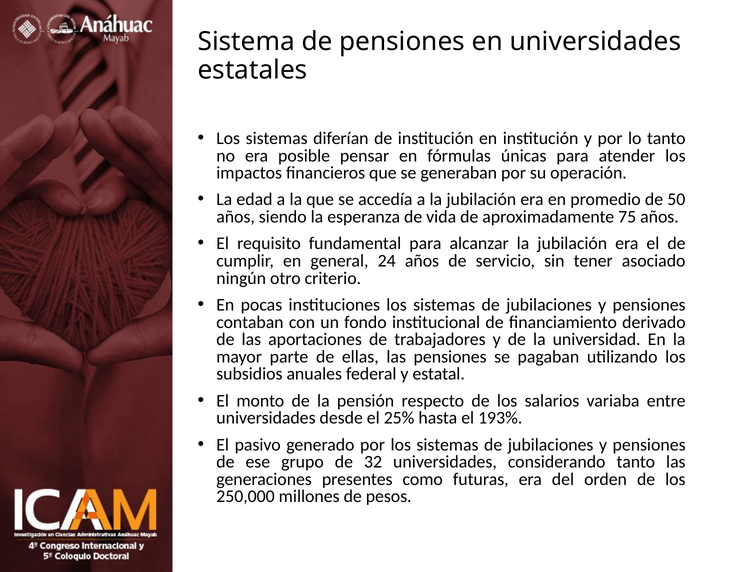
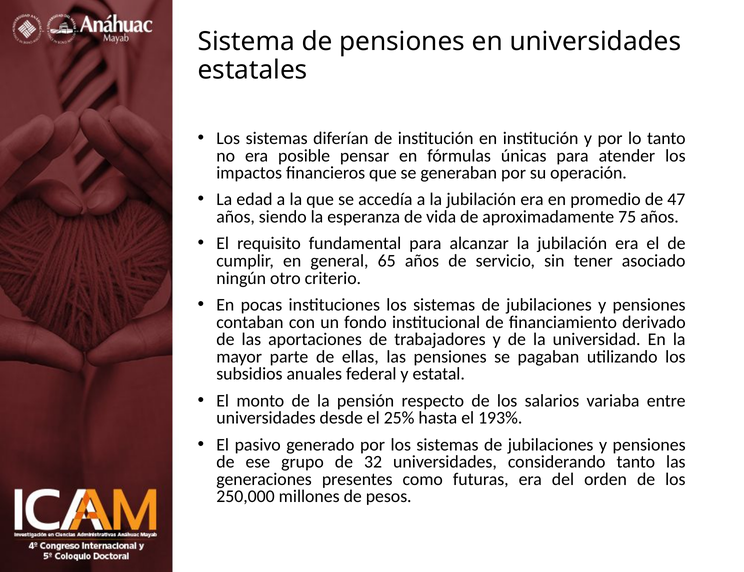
50: 50 -> 47 (676, 199)
24: 24 -> 65 (387, 261)
